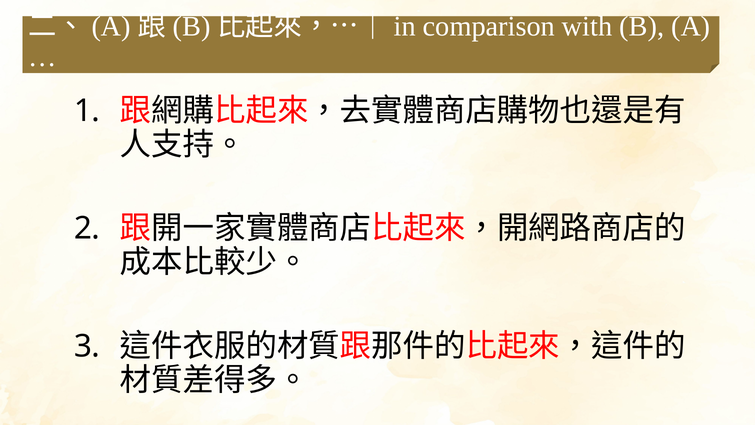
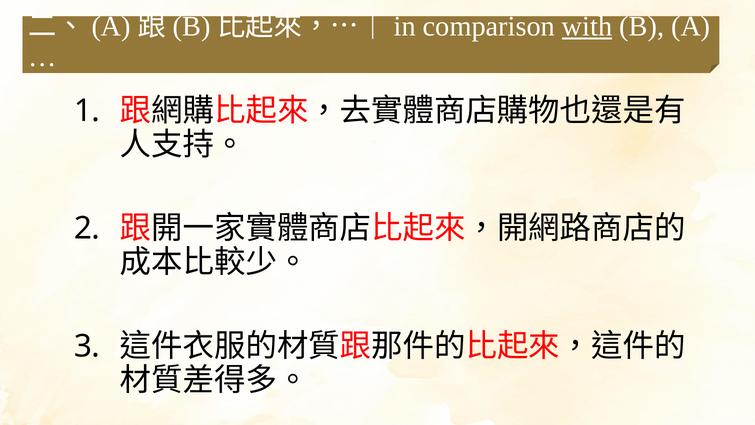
with underline: none -> present (587, 26)
